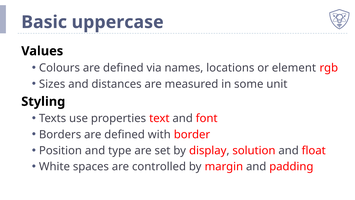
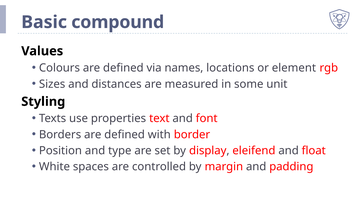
uppercase: uppercase -> compound (118, 22)
solution: solution -> eleifend (254, 150)
